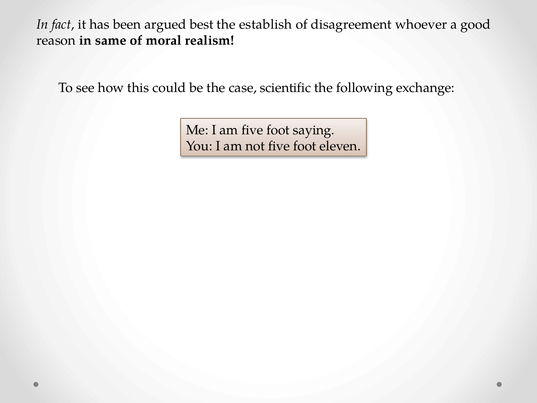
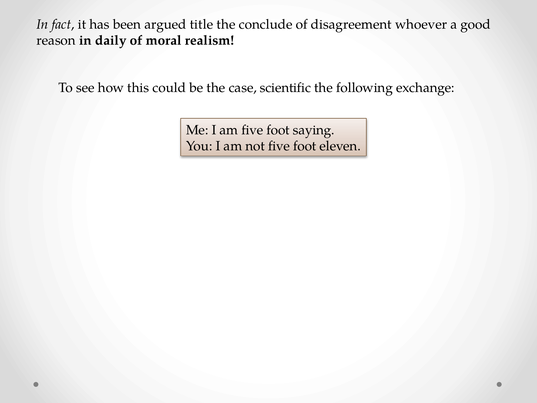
best: best -> title (202, 24)
establish: establish -> conclude (266, 24)
same: same -> daily (111, 40)
